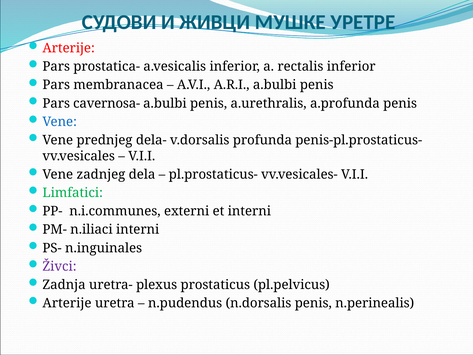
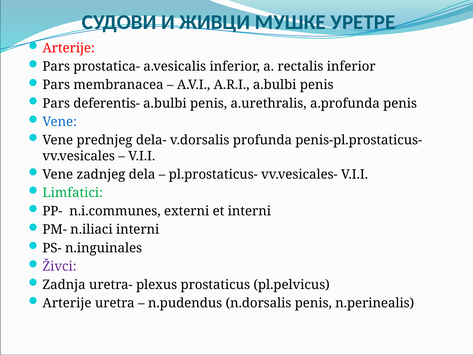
cavernosa-: cavernosa- -> deferentis- (107, 103)
